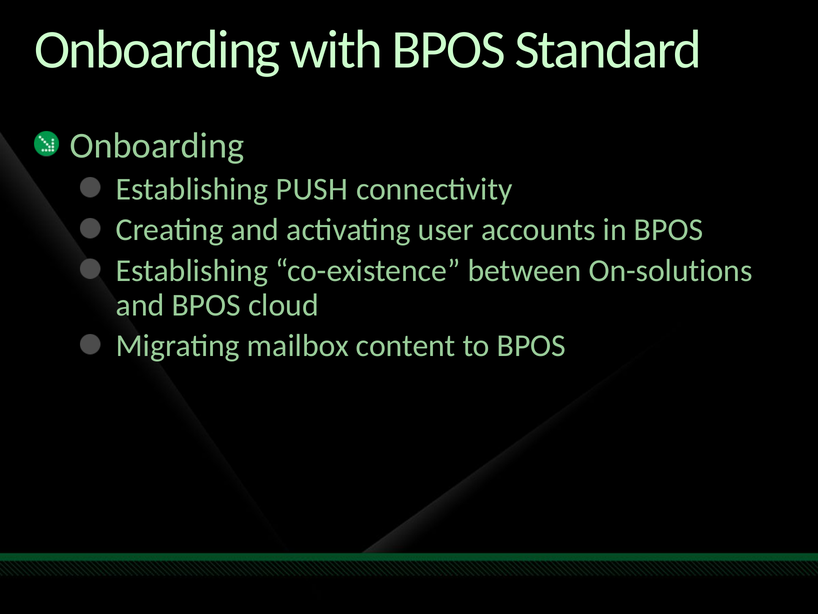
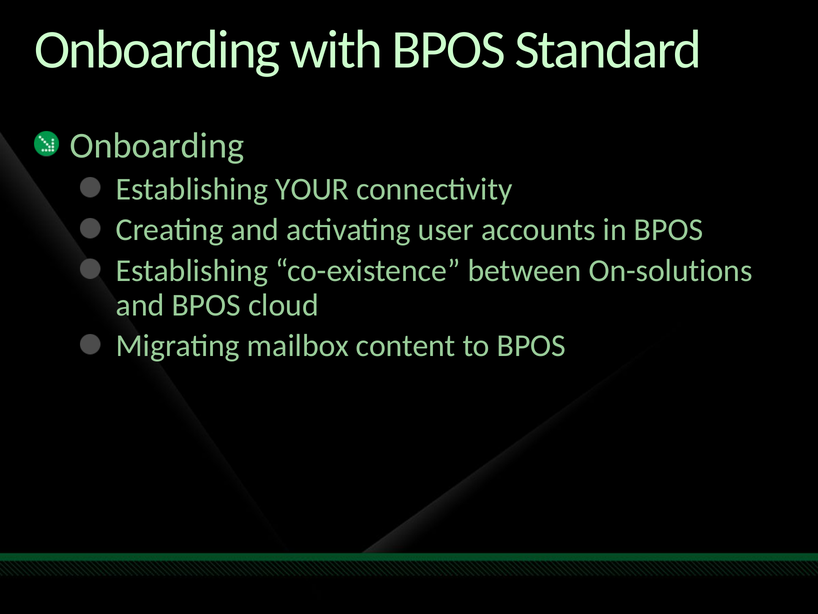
PUSH: PUSH -> YOUR (312, 189)
